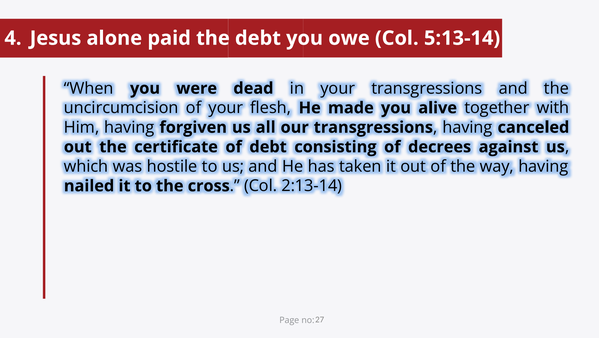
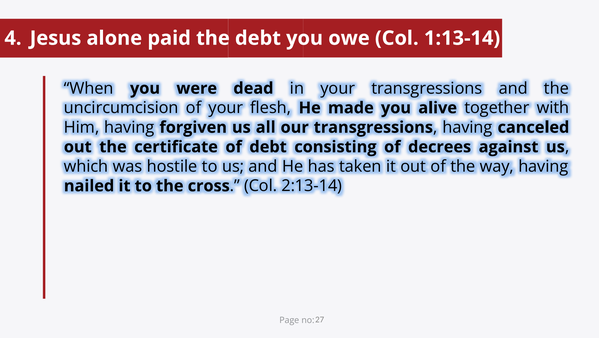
5:13-14: 5:13-14 -> 1:13-14 (462, 38)
